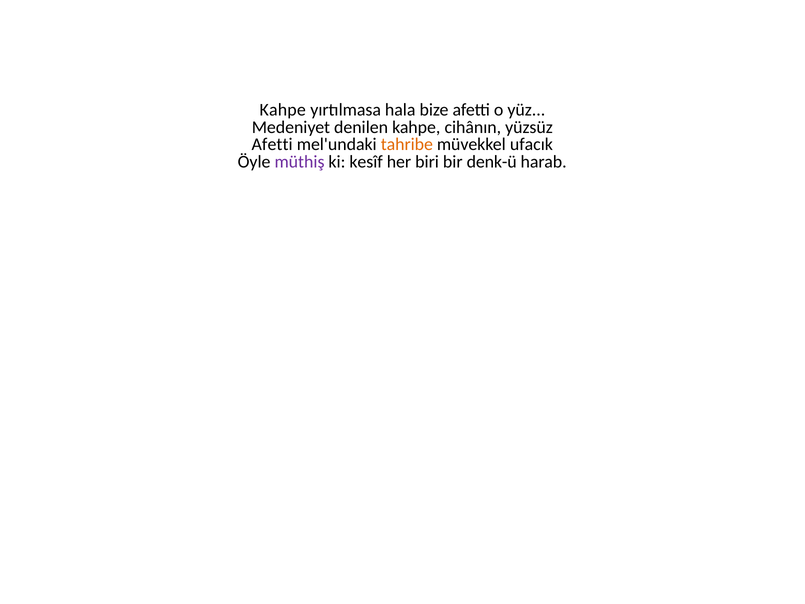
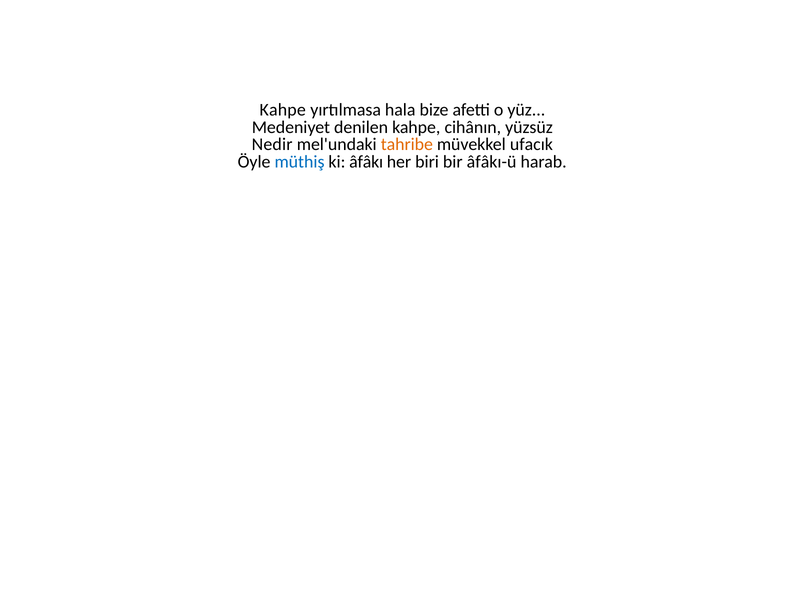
Afetti: Afetti -> Nedir (272, 144)
müthiş colour: purple -> blue (300, 162)
kesîf: kesîf -> âfâkı (366, 162)
denk-ü: denk-ü -> âfâkı-ü (492, 162)
